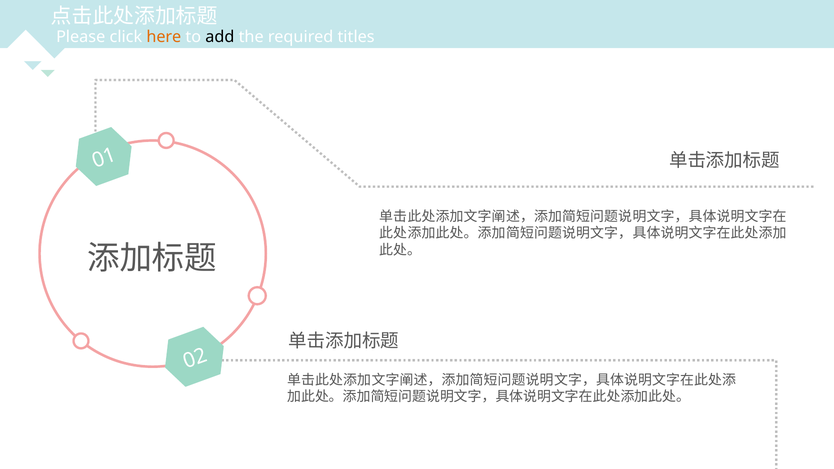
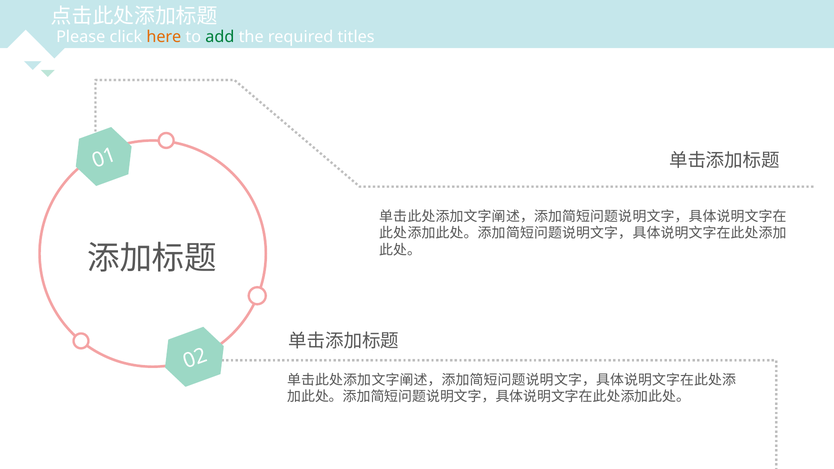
add colour: black -> green (220, 37)
